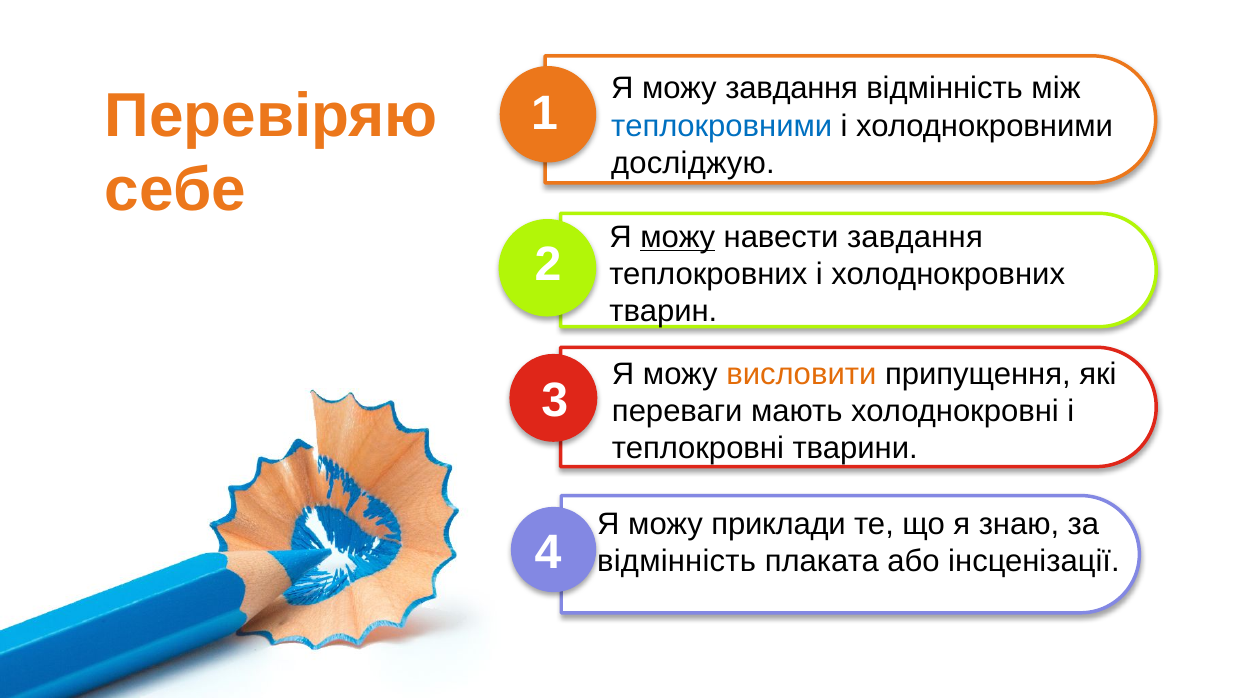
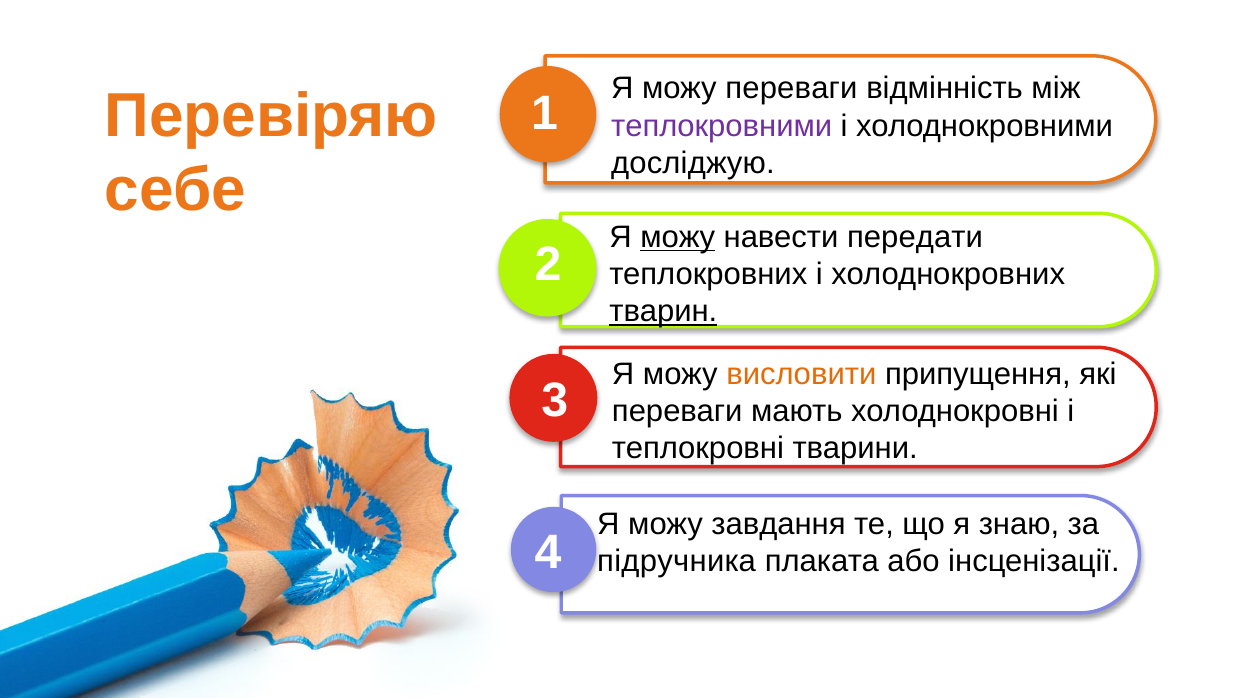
можу завдання: завдання -> переваги (791, 89)
теплокровними colour: blue -> purple (722, 126)
навести завдання: завдання -> передати (915, 237)
тварин underline: none -> present (663, 312)
приклади: приклади -> завдання (779, 524)
відмінність: відмінність -> підручника (676, 561)
